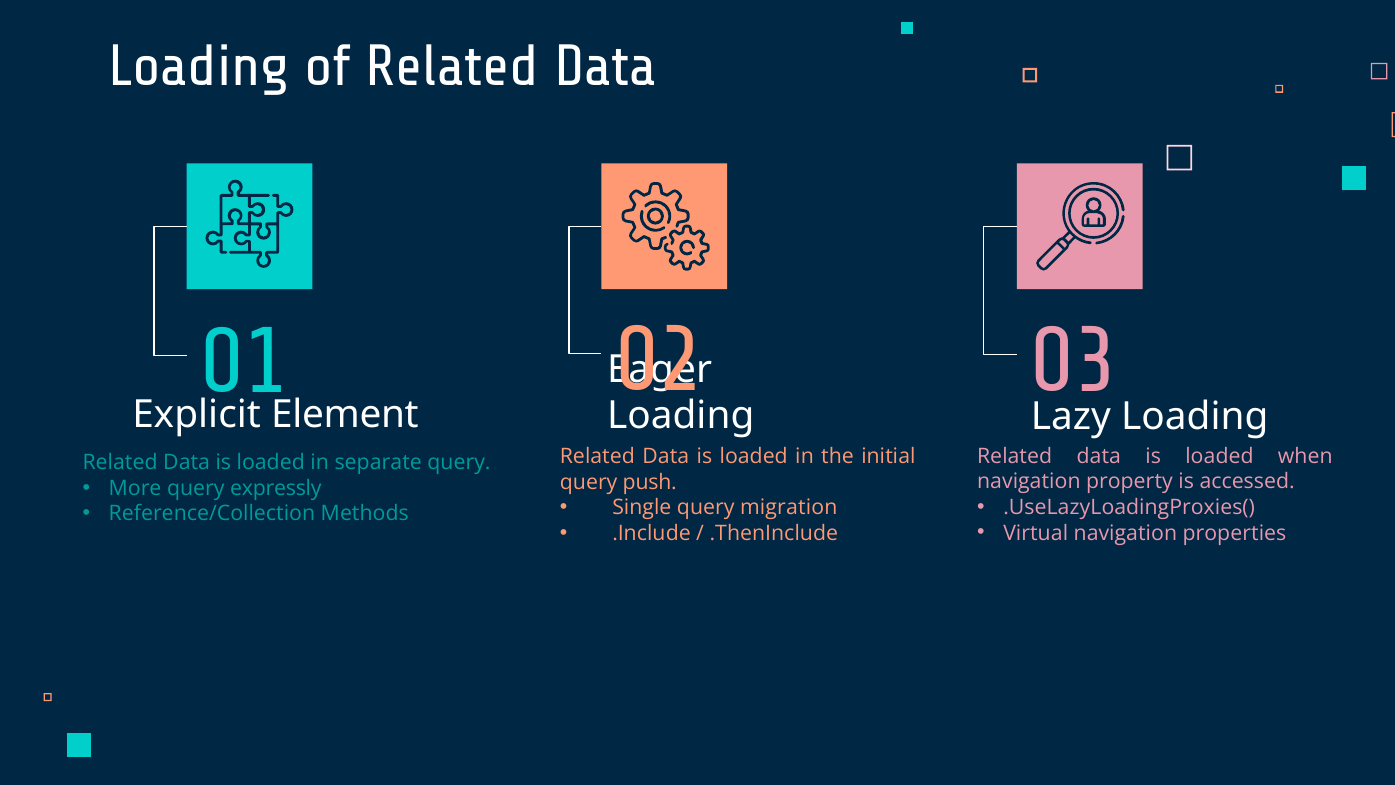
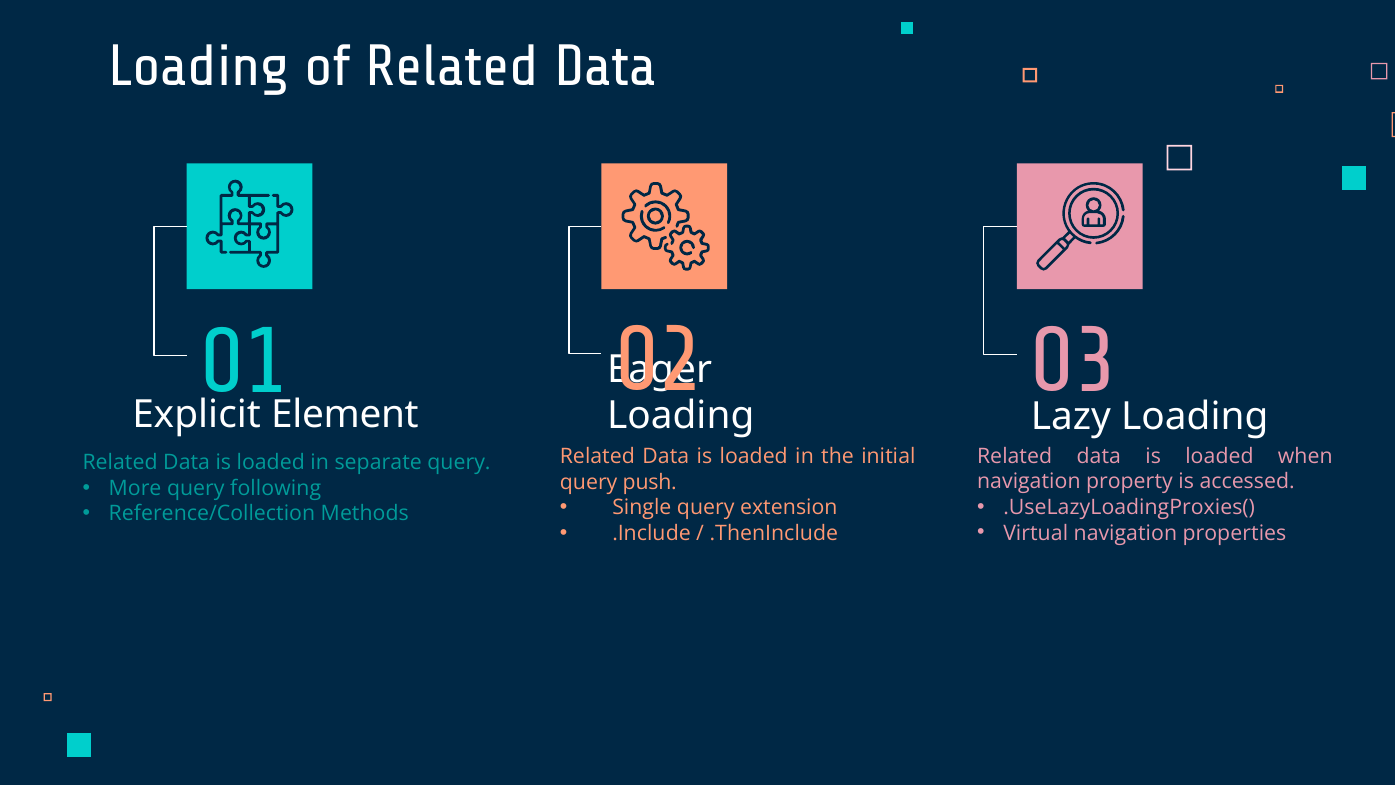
expressly: expressly -> following (276, 488)
migration: migration -> extension (789, 507)
